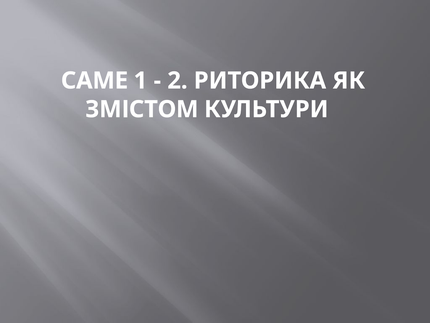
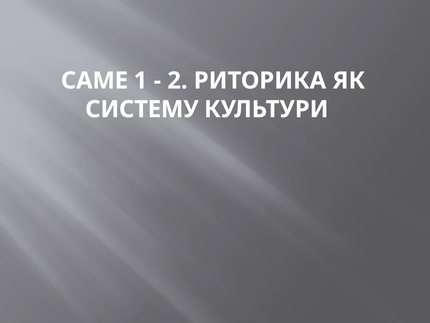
ЗМІСТОМ: ЗМІСТОМ -> СИСТЕМУ (142, 109)
